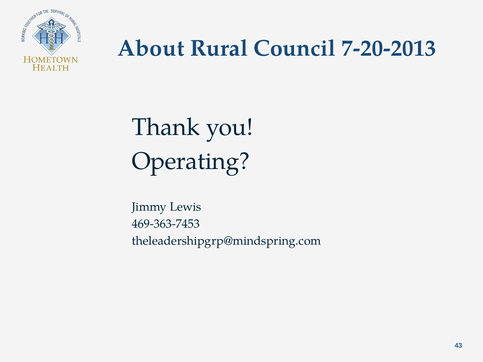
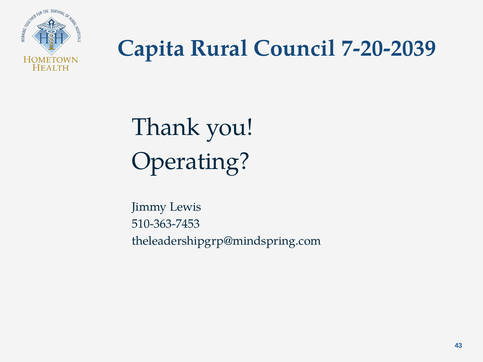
About: About -> Capita (151, 48)
7-20-2013: 7-20-2013 -> 7-20-2039 (389, 48)
469-363-7453: 469-363-7453 -> 510-363-7453 (166, 224)
